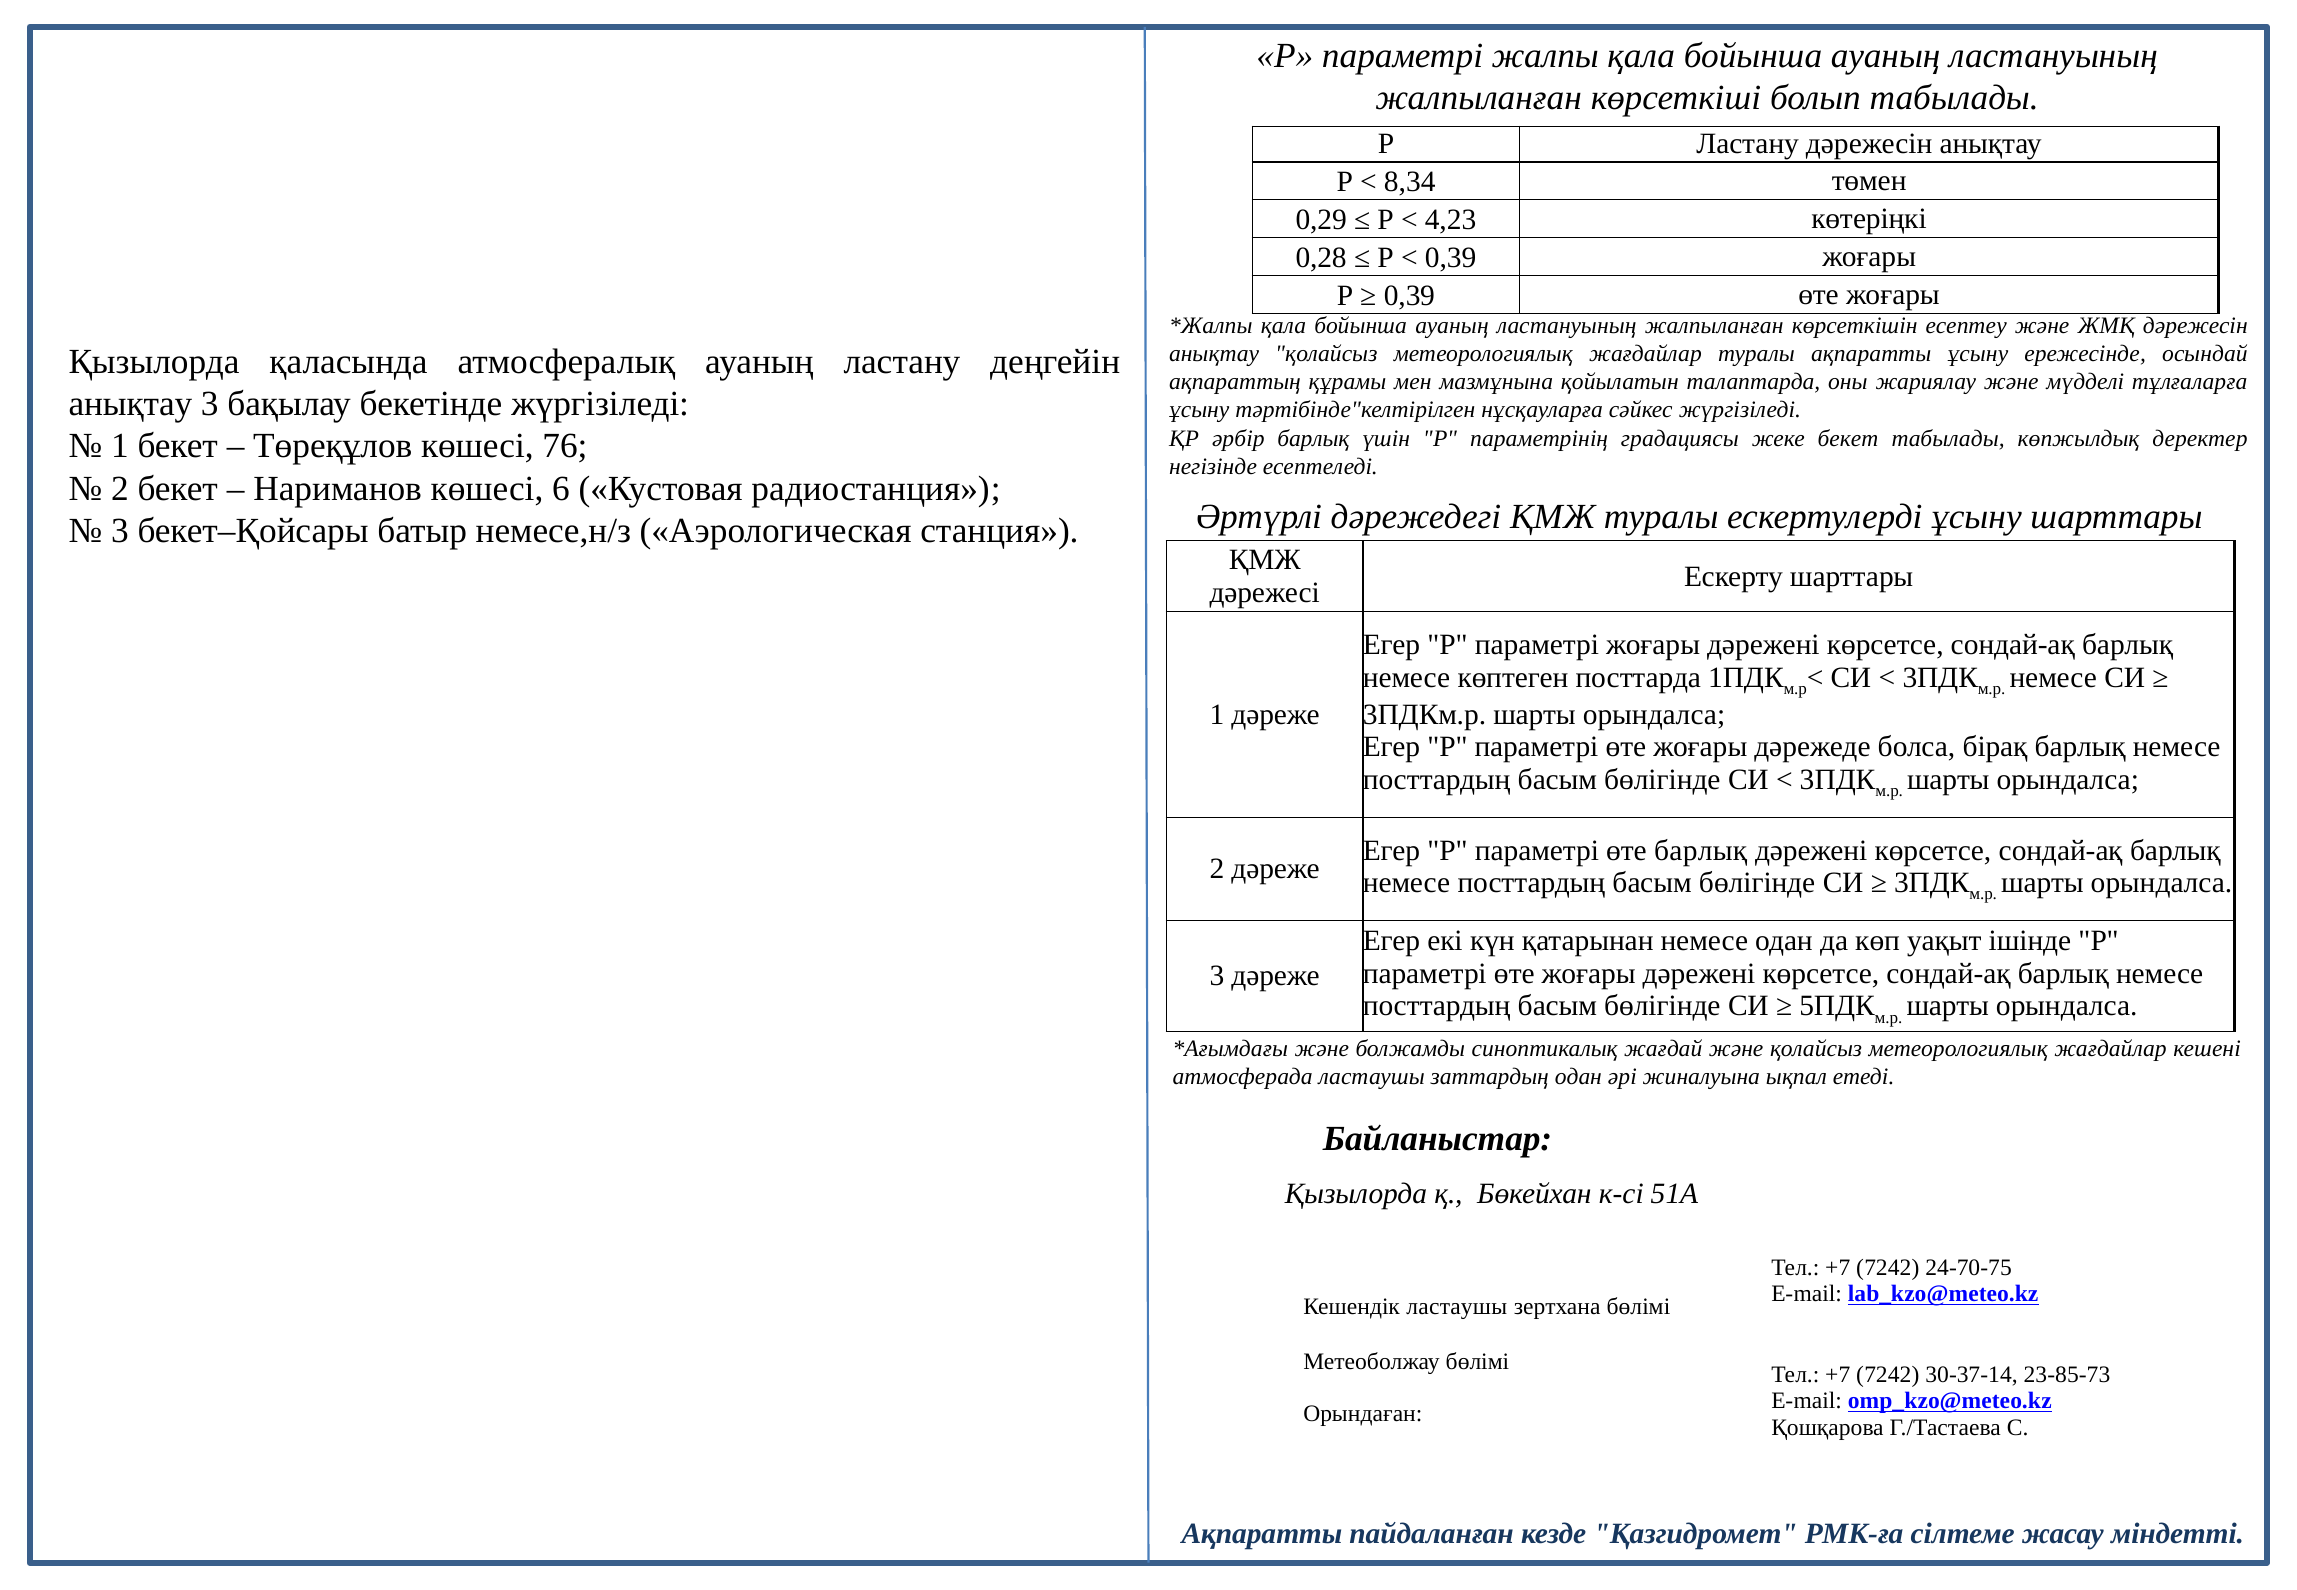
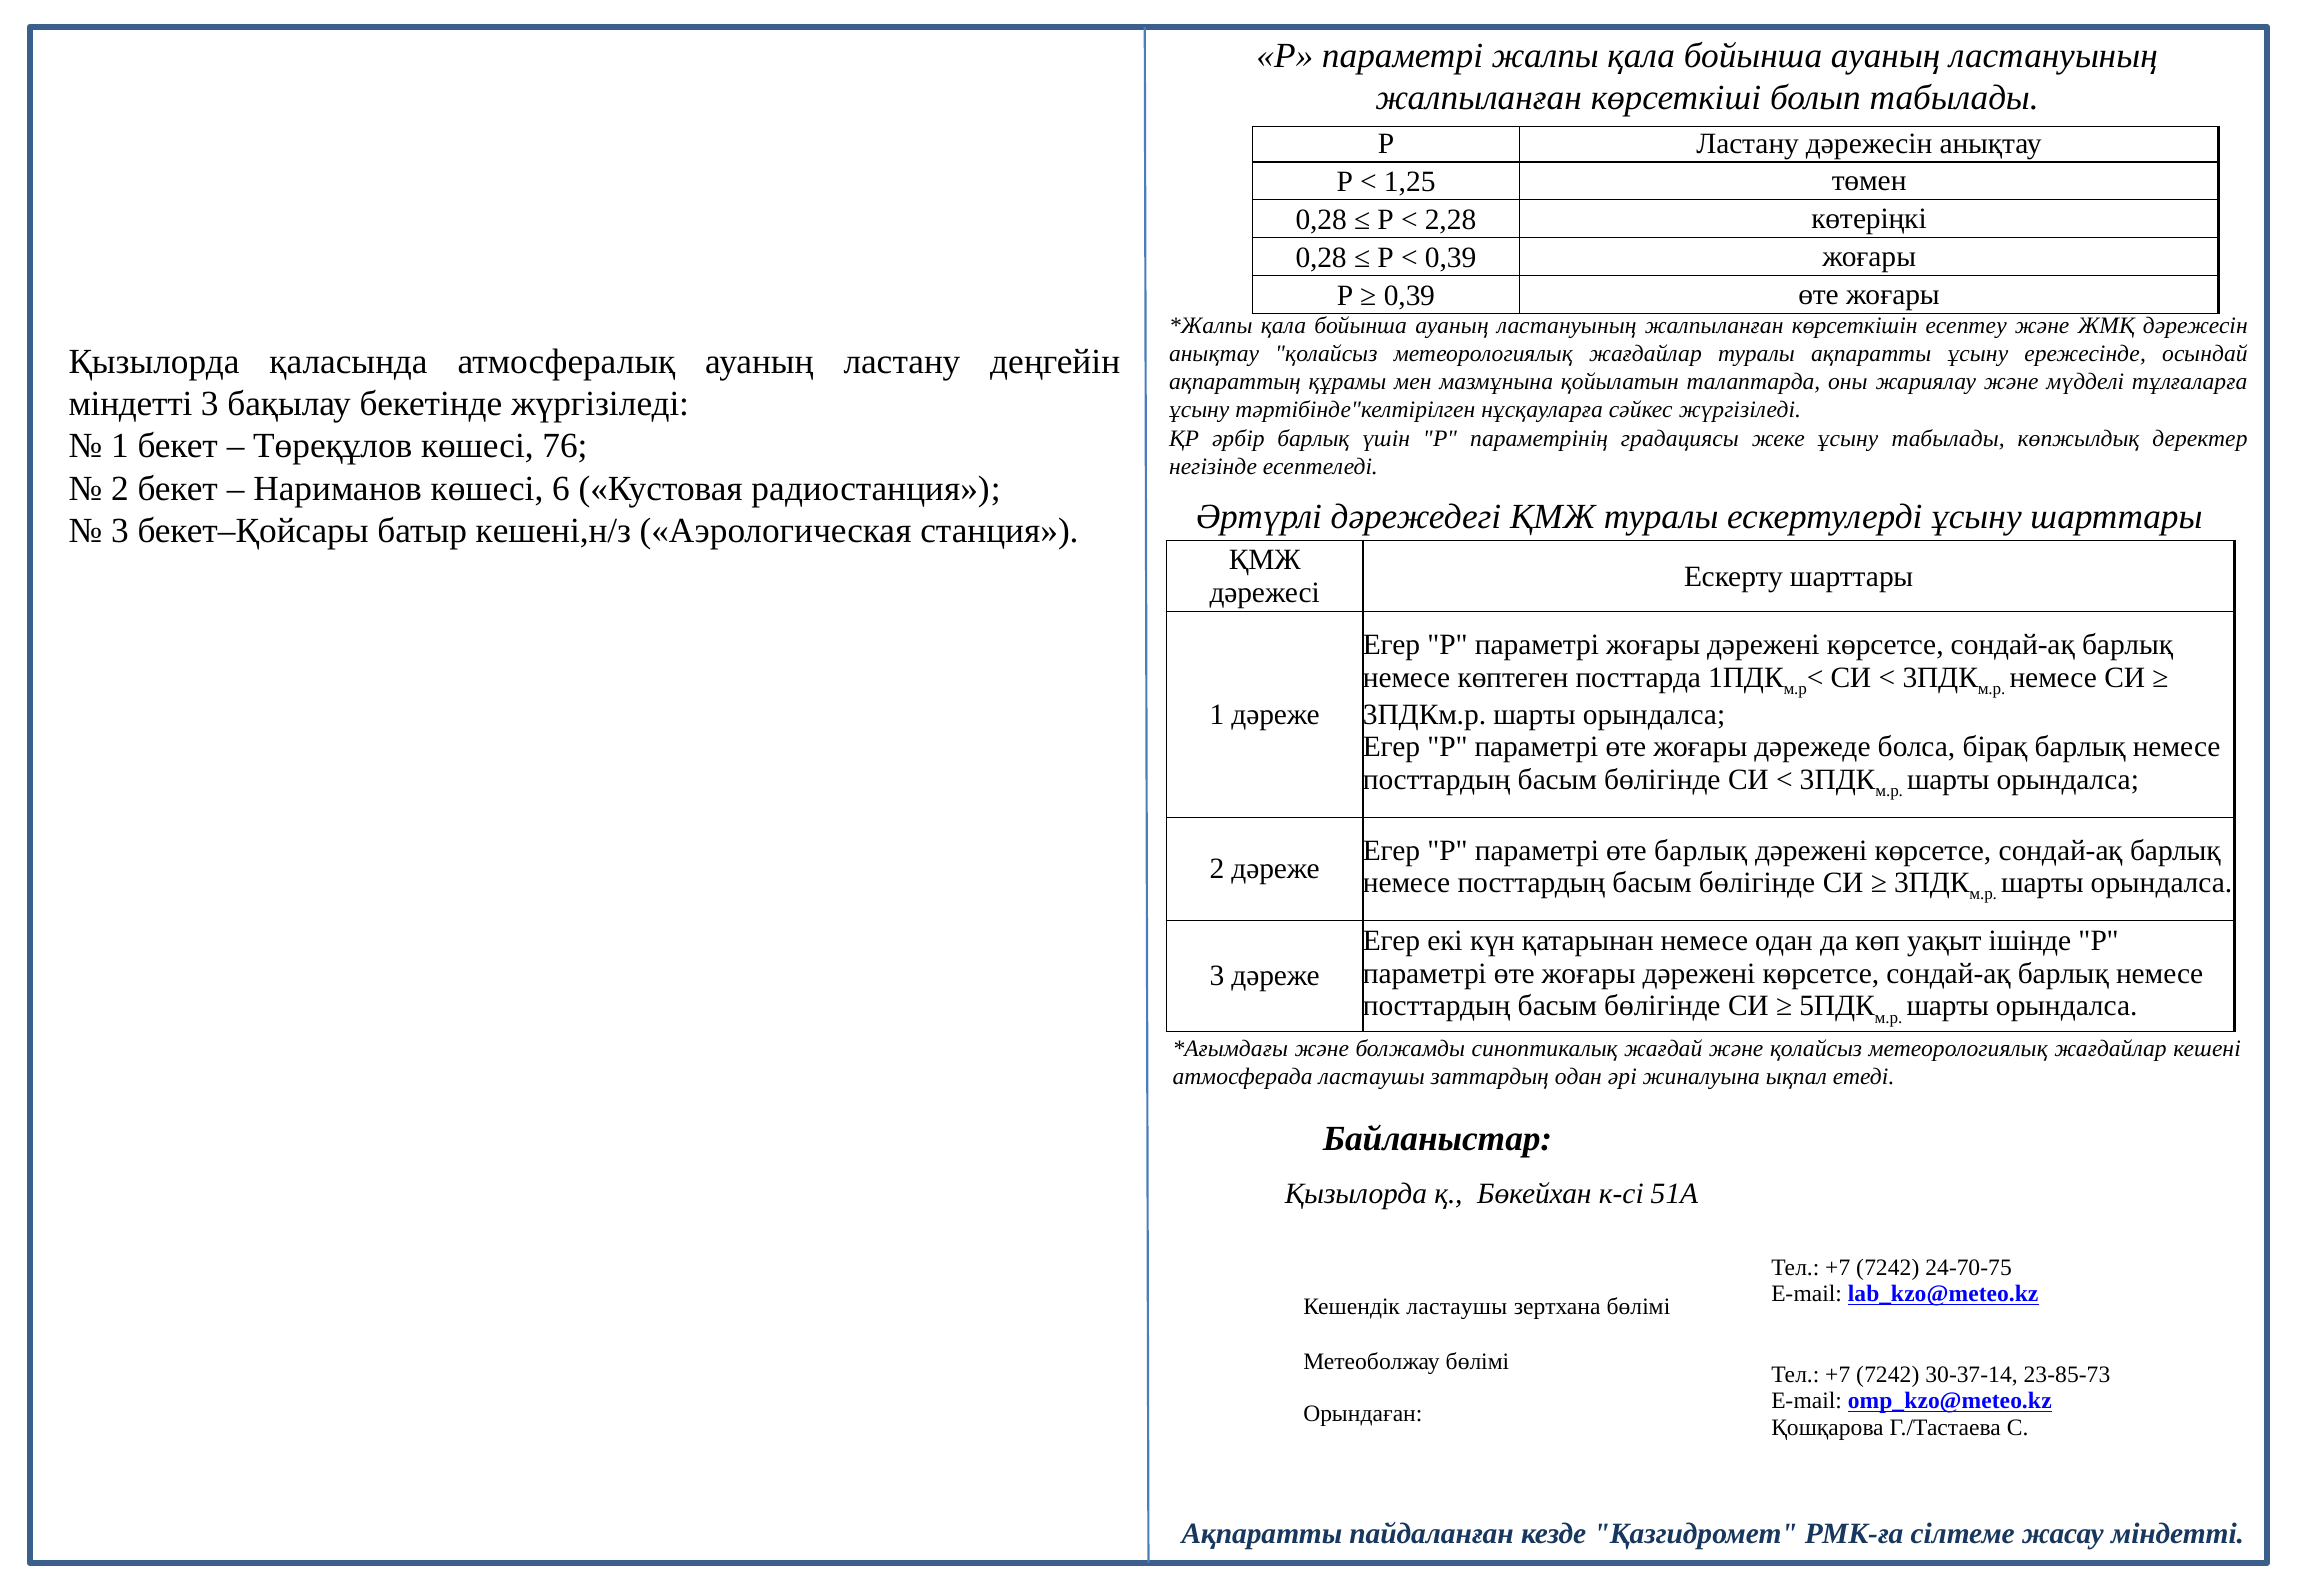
8,34: 8,34 -> 1,25 (1410, 182)
0,29: 0,29 -> 0,28 (1321, 220)
4,23: 4,23 -> 2,28 (1451, 220)
анықтау: анықтау -> міндетті (130, 404)
жеке бекет: бекет -> ұсыну (1848, 438)
немесе,н/з: немесе,н/з -> кешені,н/з (553, 531)
